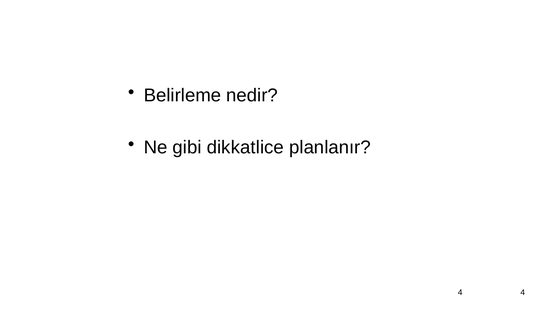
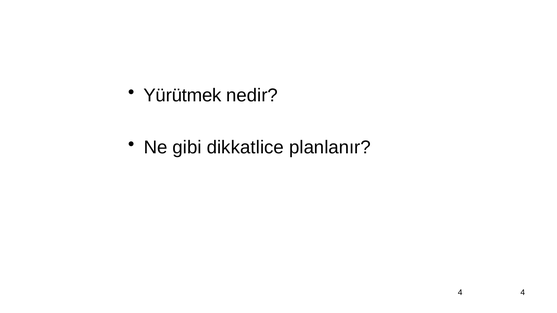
Belirleme: Belirleme -> Yürütmek (183, 96)
